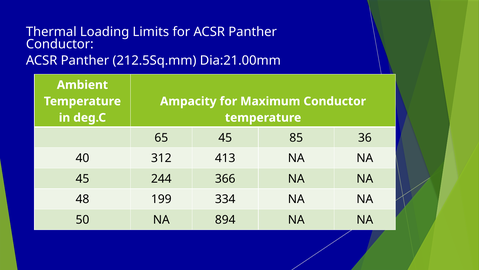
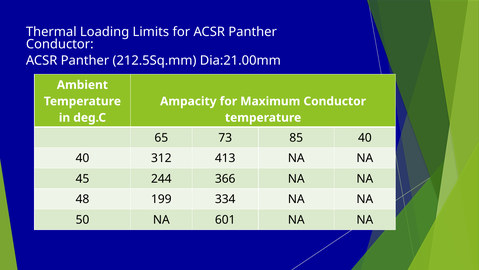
65 45: 45 -> 73 (225, 137)
85 36: 36 -> 40 (365, 137)
894: 894 -> 601 (225, 219)
